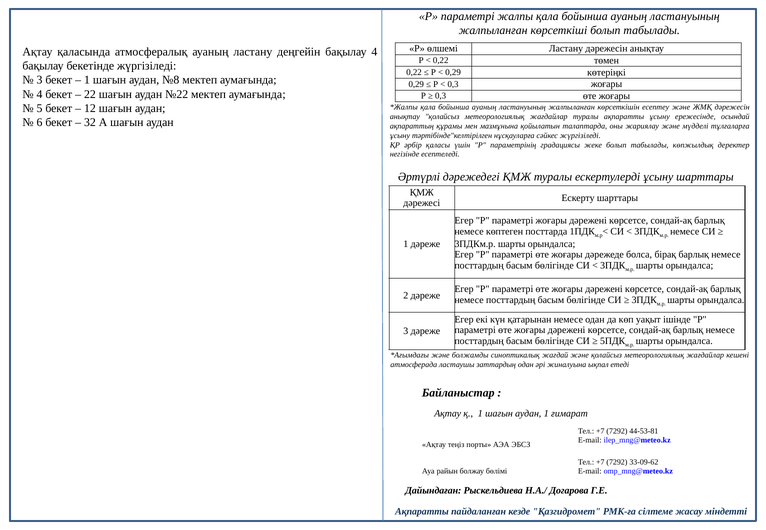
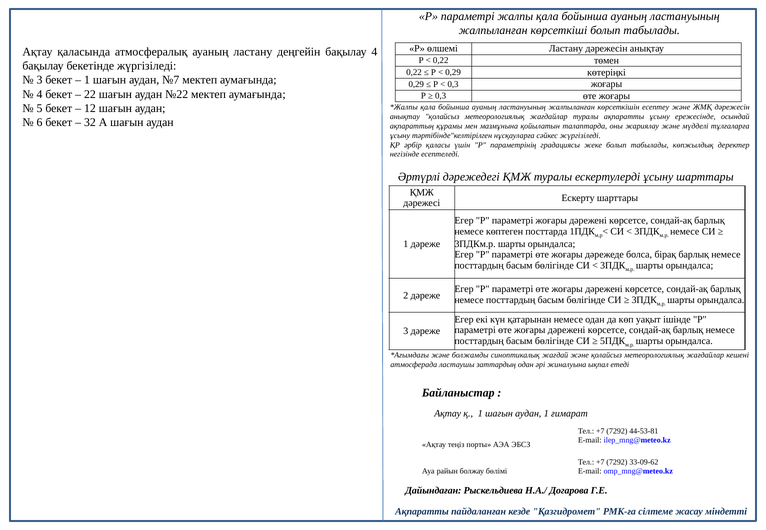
№8: №8 -> №7 (171, 80)
